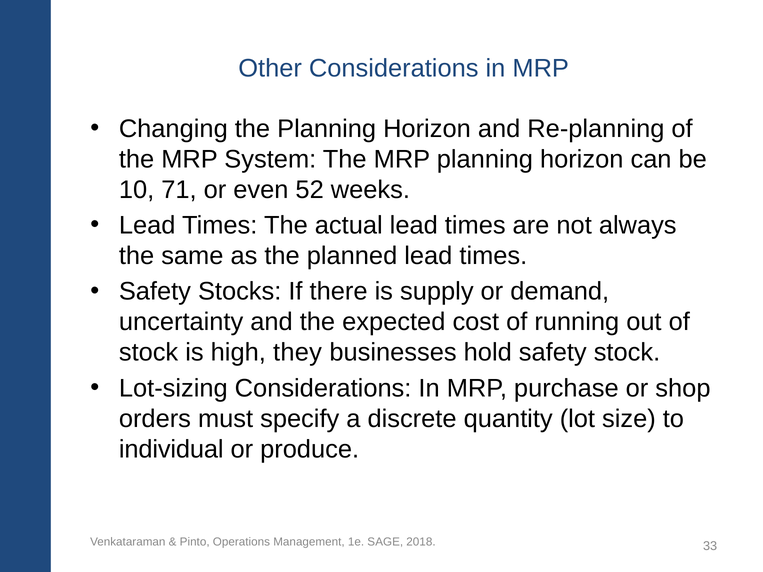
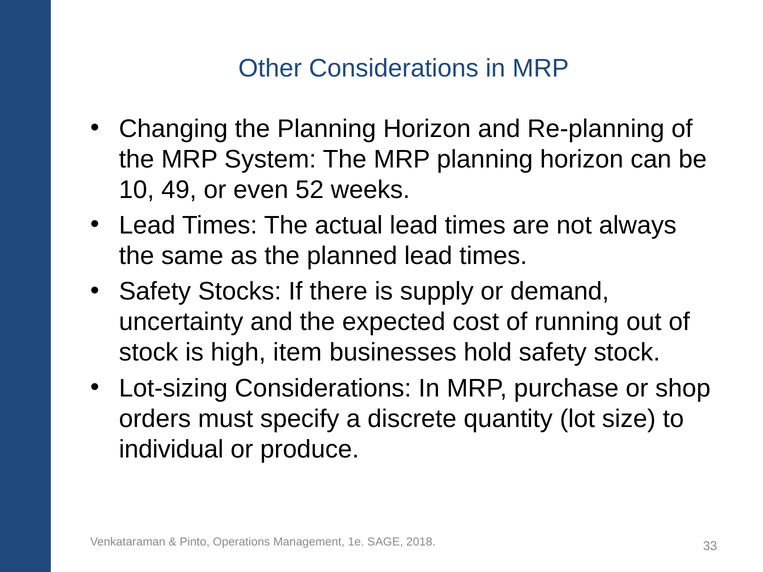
71: 71 -> 49 (179, 190)
they: they -> item (298, 353)
